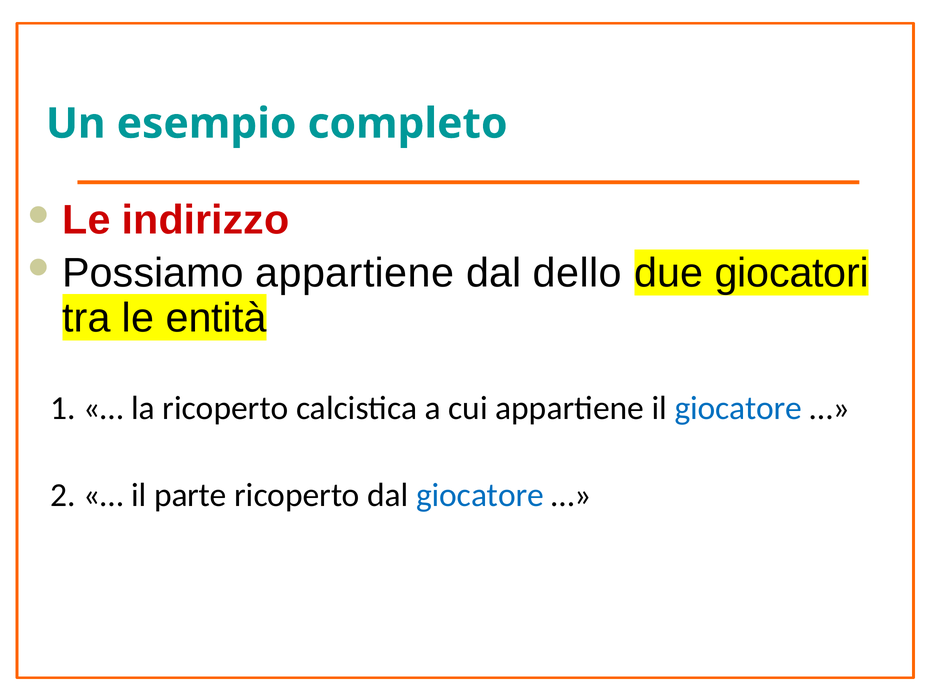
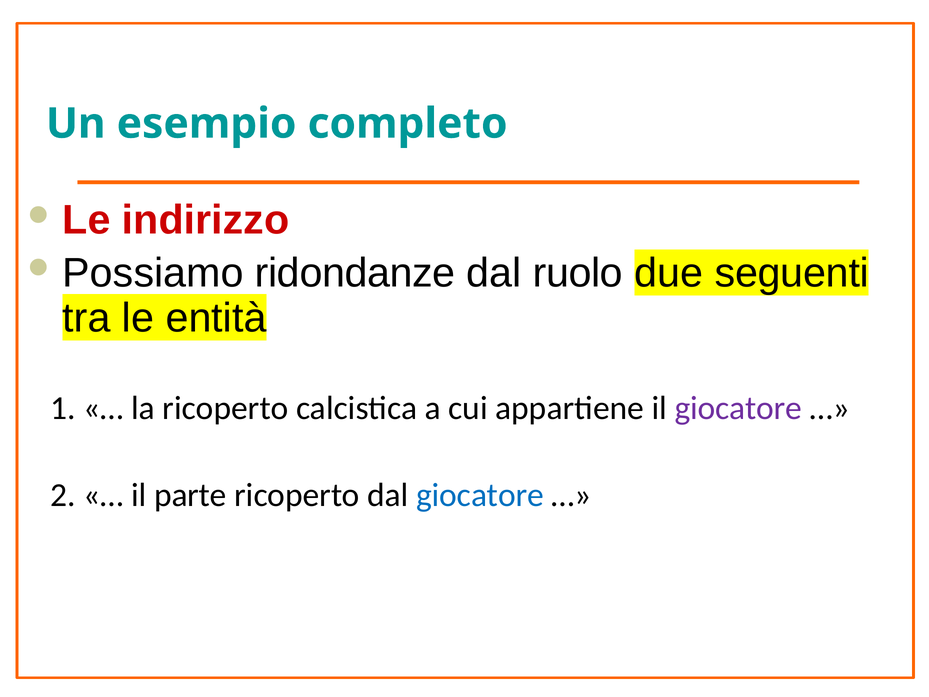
Possiamo appartiene: appartiene -> ridondanze (355, 273)
dello: dello -> ruolo (578, 273)
giocatori: giocatori -> seguenti (792, 273)
giocatore colour: blue -> purple (738, 408)
